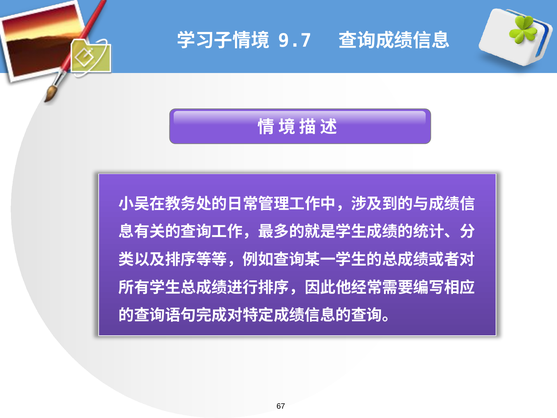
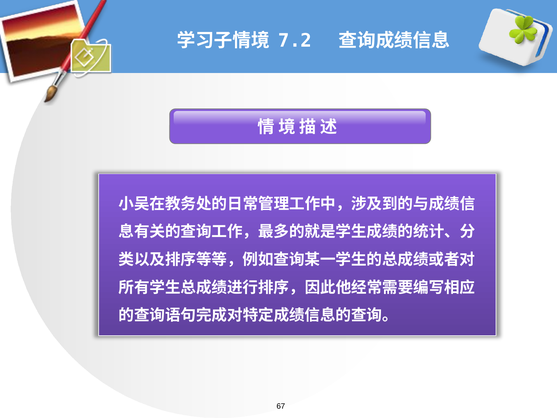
9.7: 9.7 -> 7.2 (295, 41)
